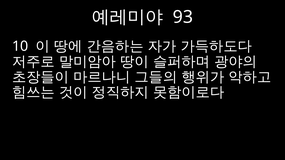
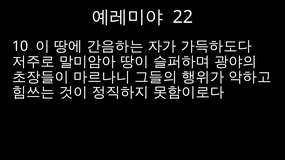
93: 93 -> 22 (183, 17)
